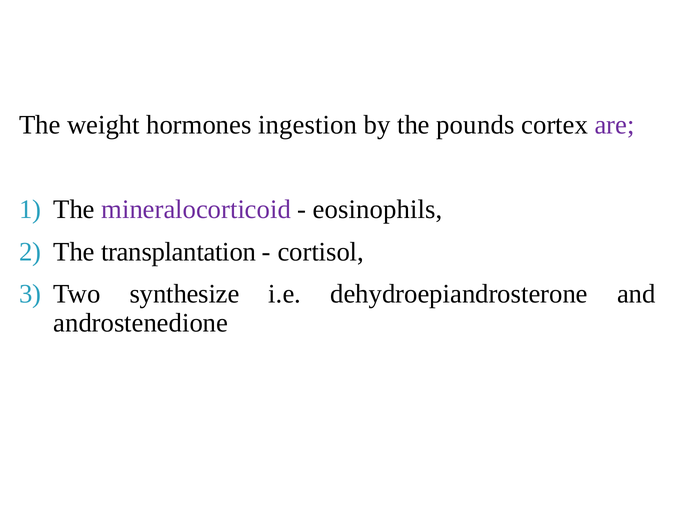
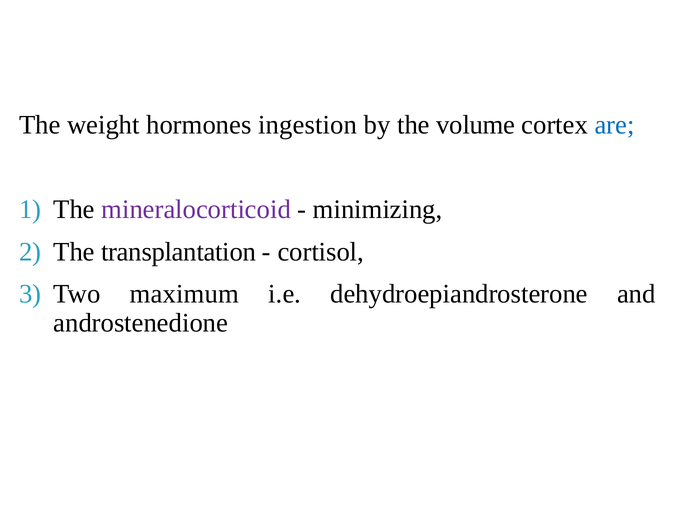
pounds: pounds -> volume (476, 125)
are colour: purple -> blue (615, 125)
eosinophils: eosinophils -> minimizing (378, 209)
synthesize: synthesize -> maximum (184, 294)
